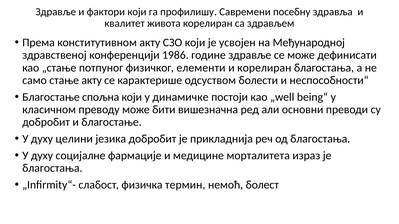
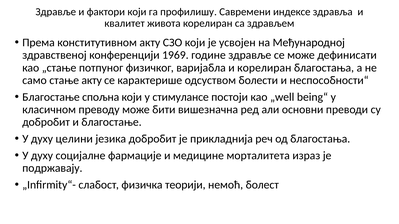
посебну: посебну -> индексе (292, 12)
1986: 1986 -> 1969 (175, 55)
елементи: елементи -> варијабла (201, 68)
динамичке: динамичке -> стимулансе (181, 97)
благостања: благостања -> подржавају (52, 168)
термин: термин -> теорији (185, 185)
